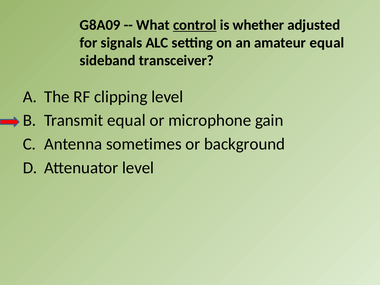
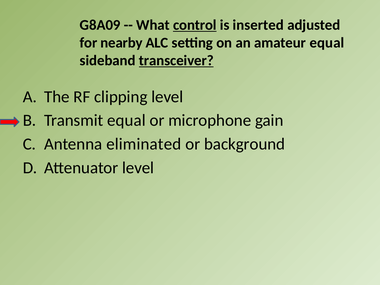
whether: whether -> inserted (258, 25)
signals: signals -> nearby (121, 43)
transceiver underline: none -> present (176, 61)
sometimes: sometimes -> eliminated (144, 144)
